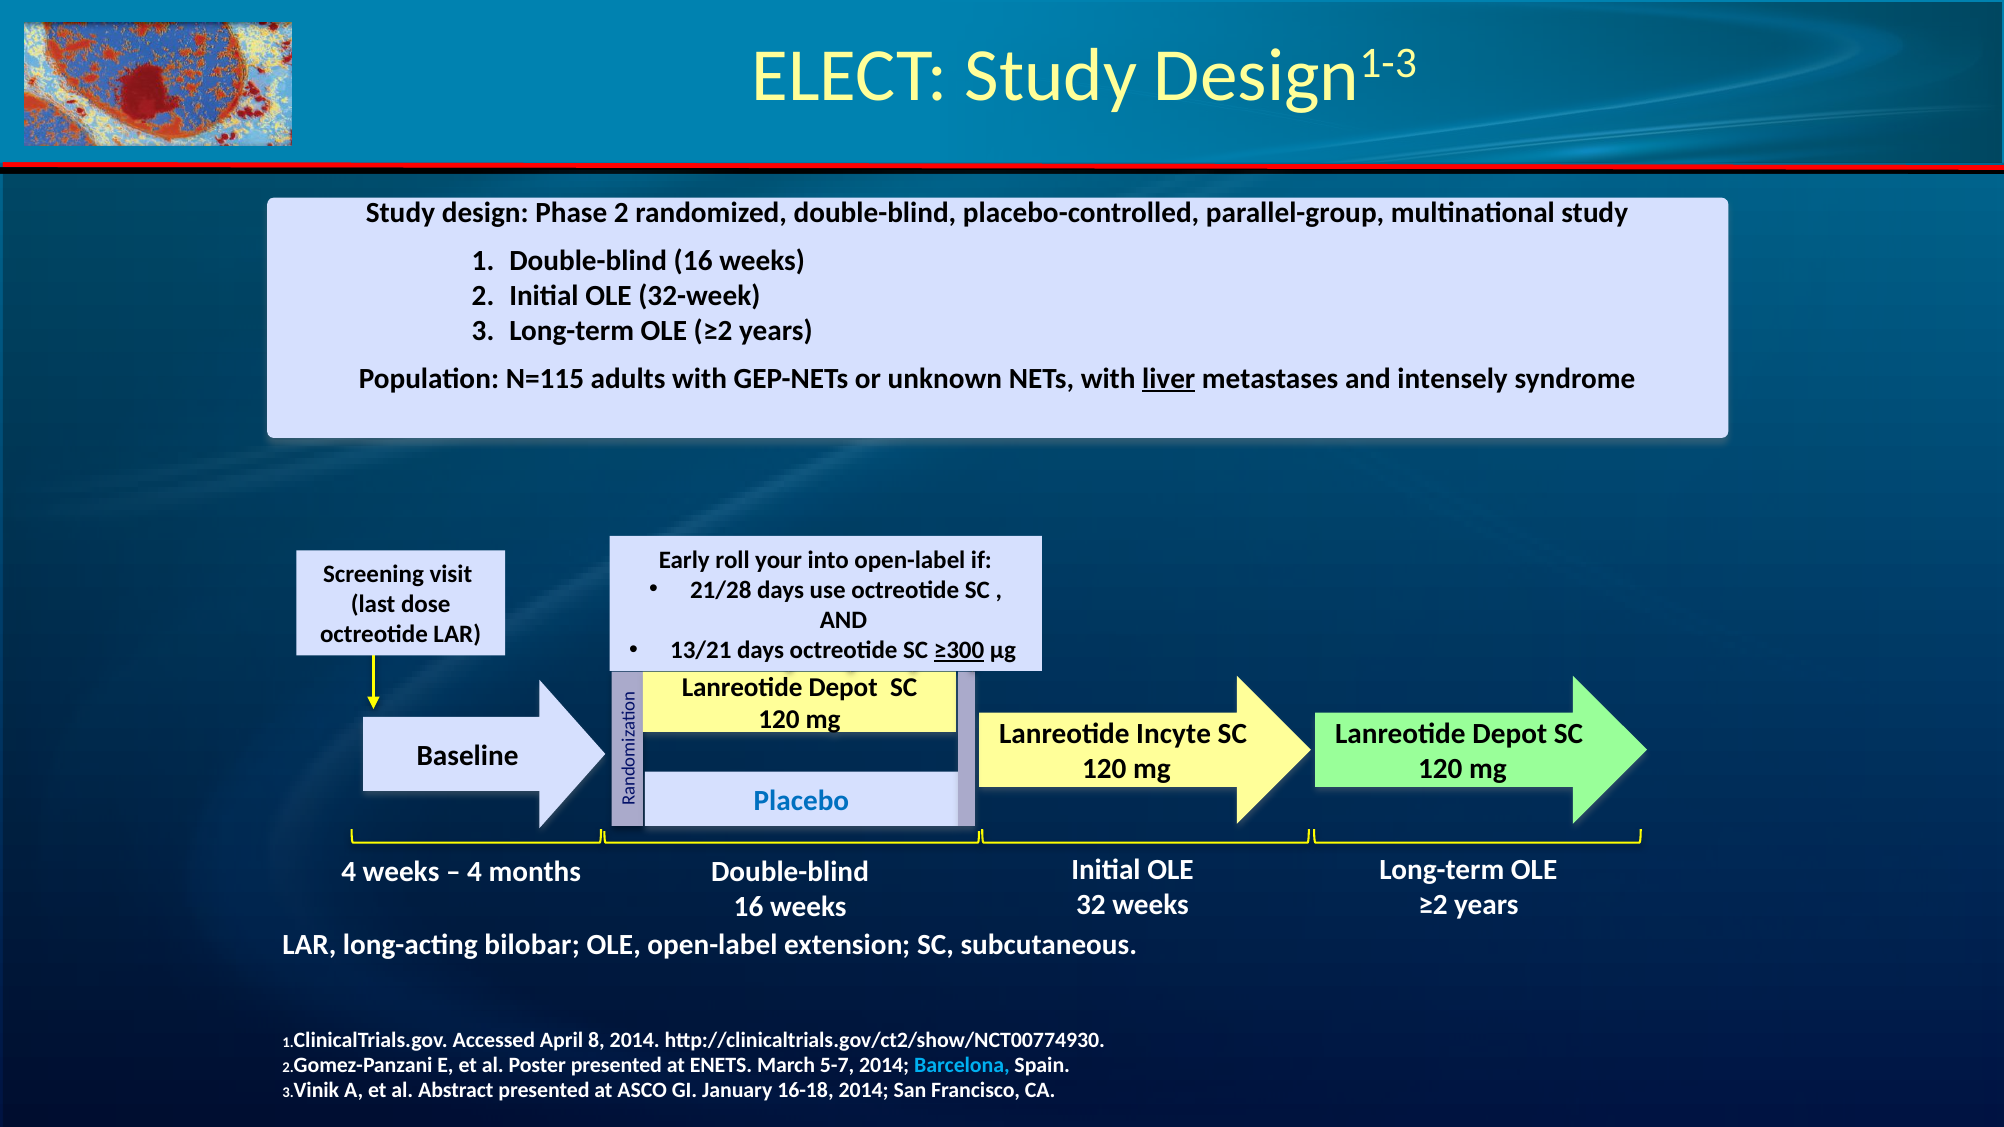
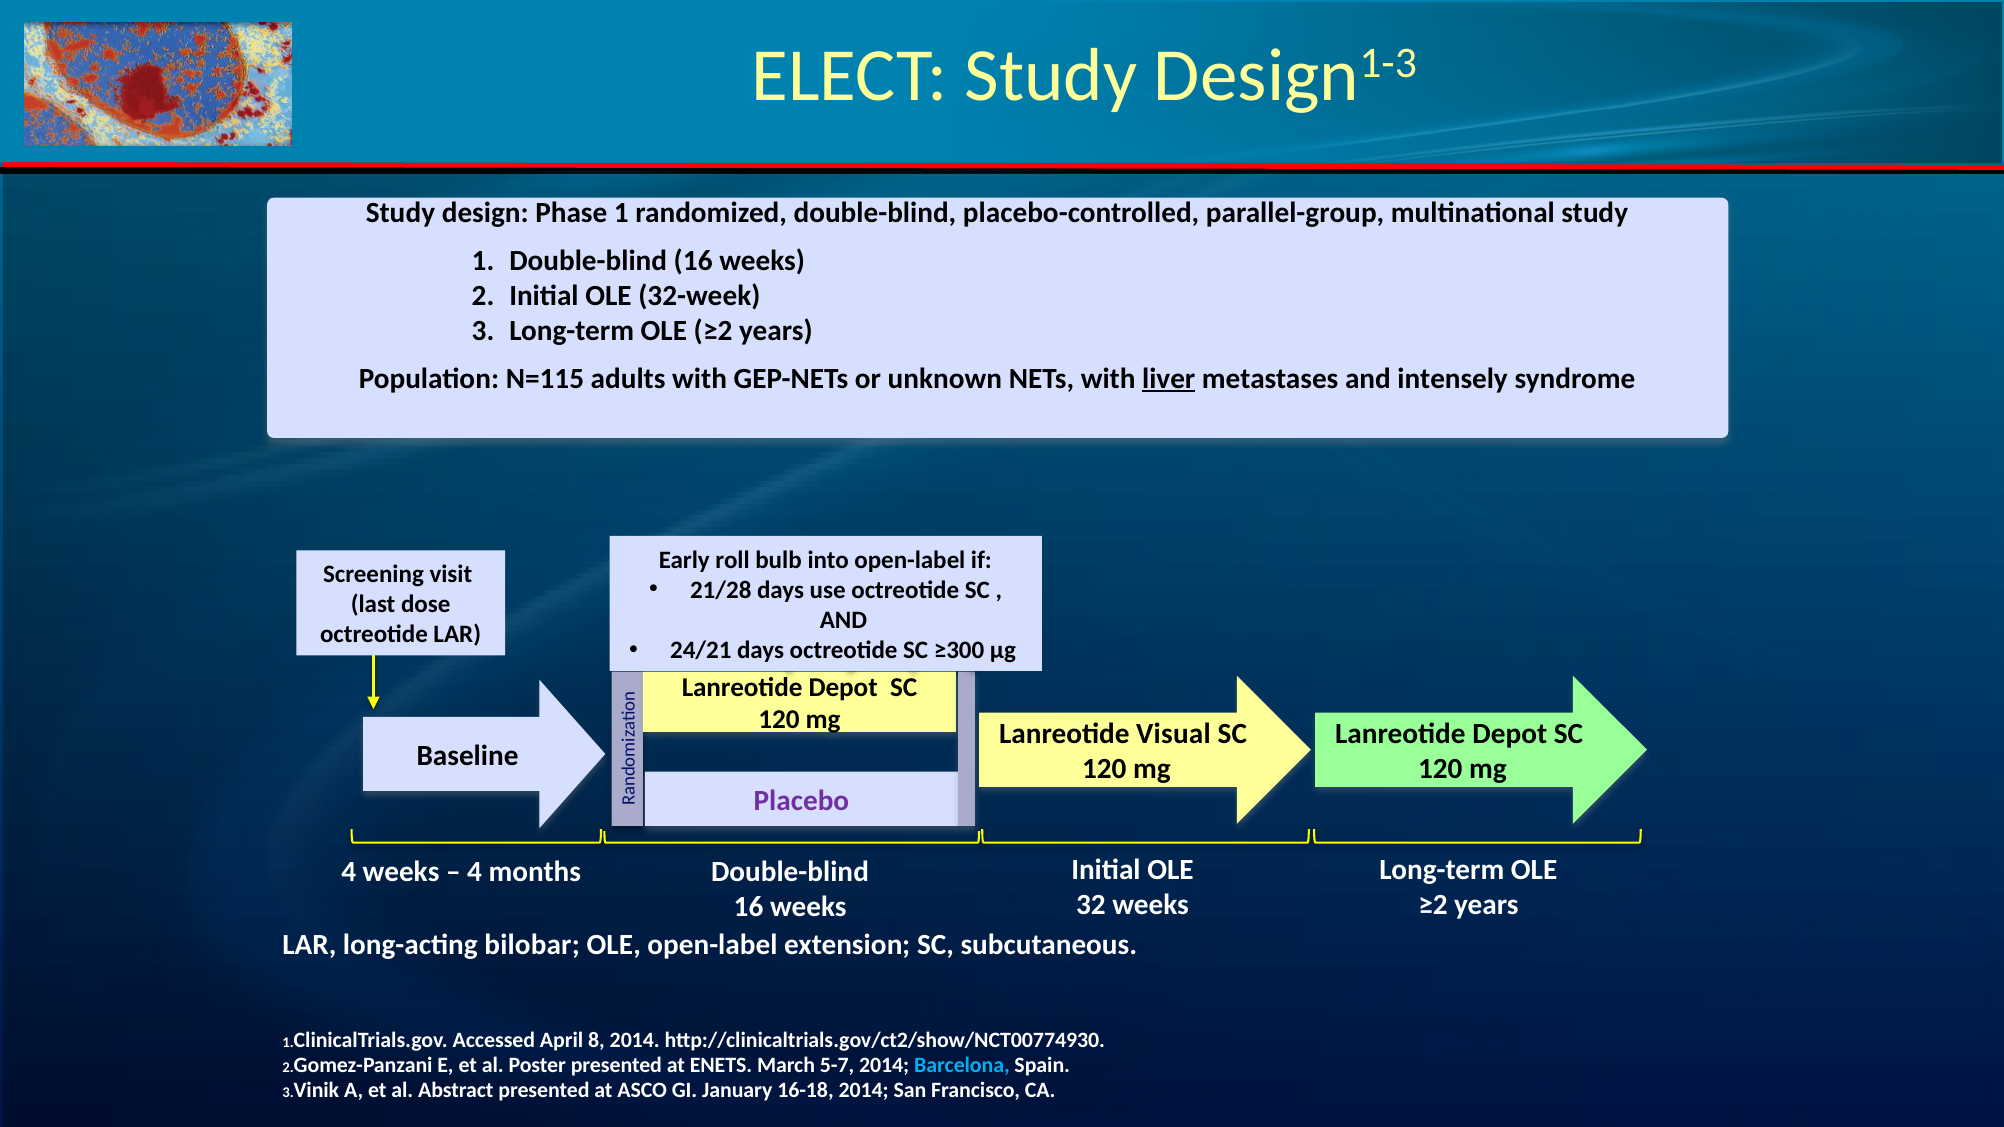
Phase 2: 2 -> 1 (621, 213)
your: your -> bulb (778, 560)
13/21: 13/21 -> 24/21 (701, 650)
≥300 underline: present -> none (959, 650)
Incyte: Incyte -> Visual (1173, 734)
Placebo colour: blue -> purple (801, 801)
